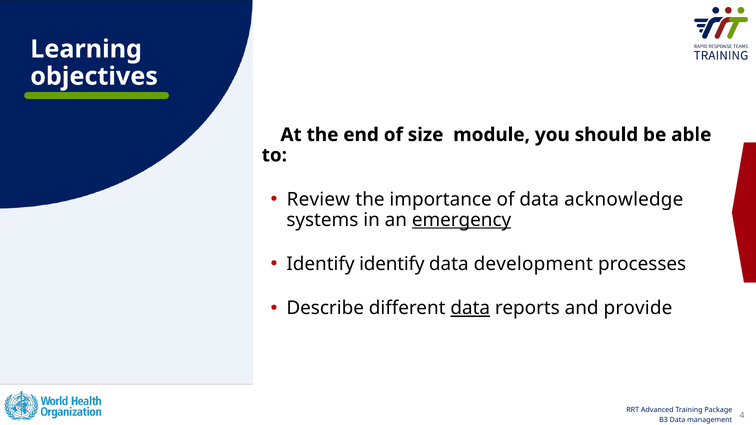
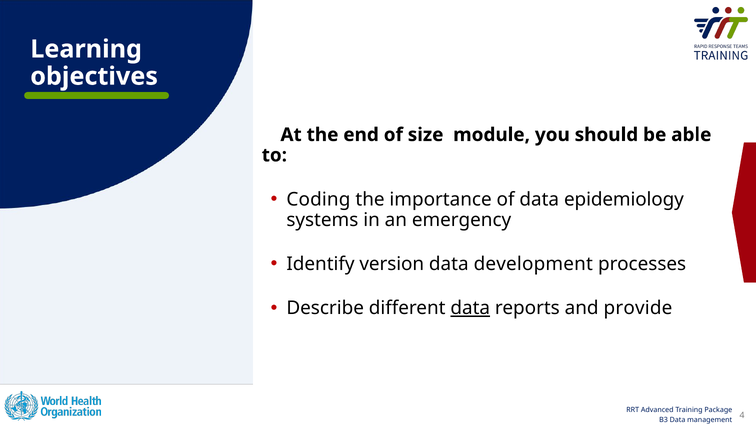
Review: Review -> Coding (318, 200)
acknowledge: acknowledge -> epidemiology (624, 200)
emergency underline: present -> none (462, 220)
Identify identify: identify -> version (392, 264)
